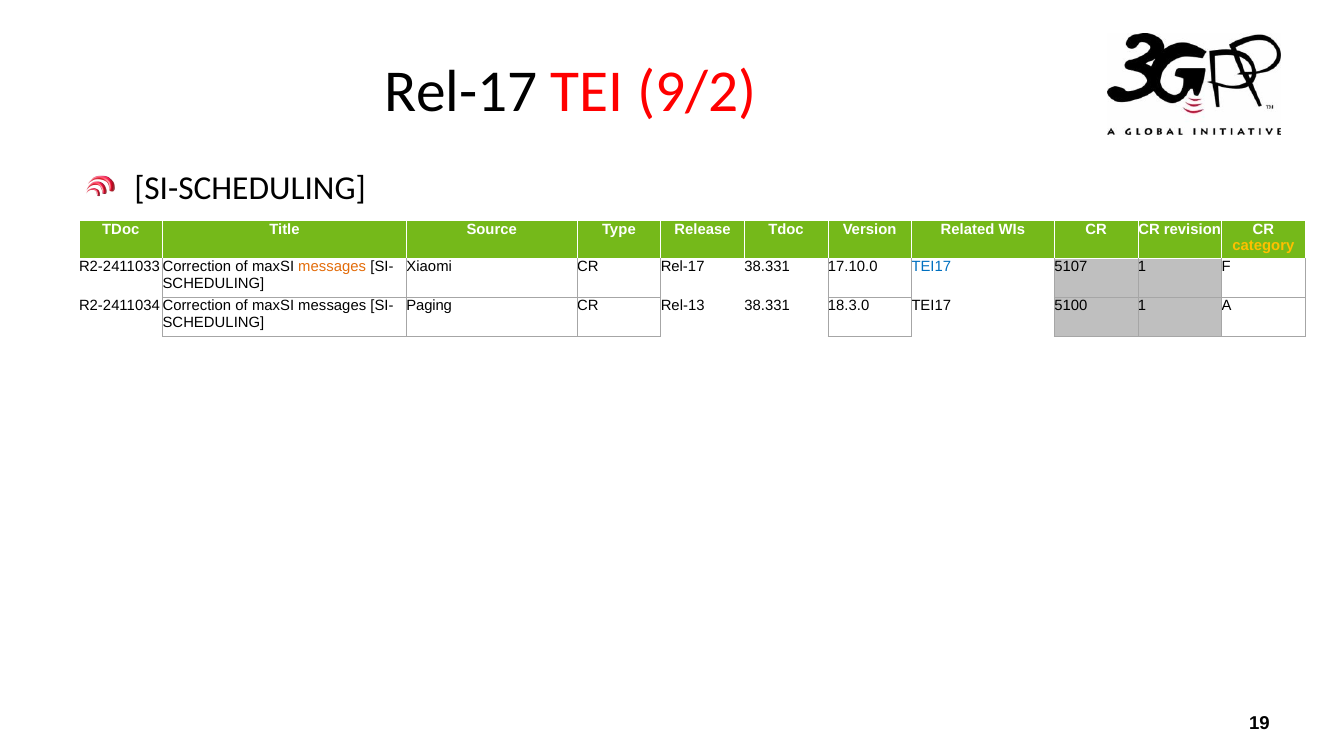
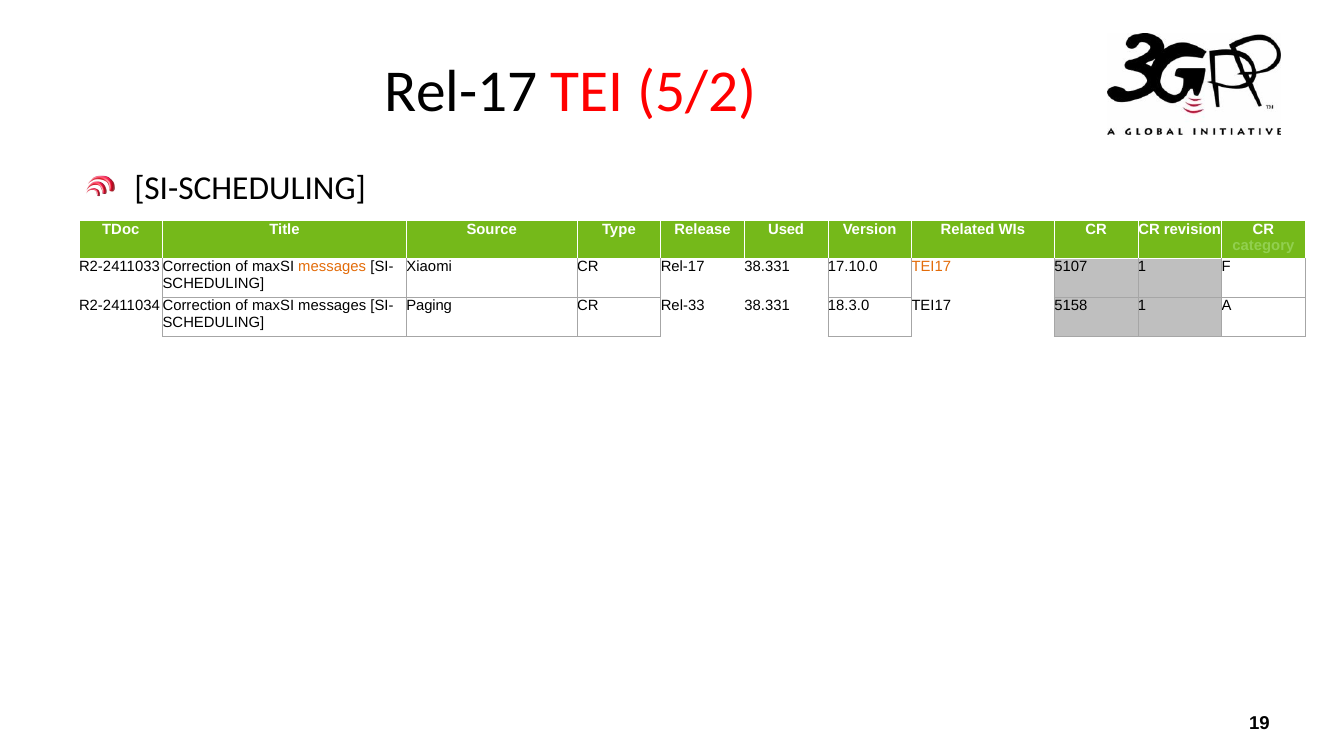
9/2: 9/2 -> 5/2 (697, 92)
Release Tdoc: Tdoc -> Used (786, 229)
category colour: yellow -> light green (1263, 246)
TEI17 colour: blue -> orange (931, 267)
Rel-13: Rel-13 -> Rel-33 (683, 306)
5100: 5100 -> 5158 (1071, 306)
